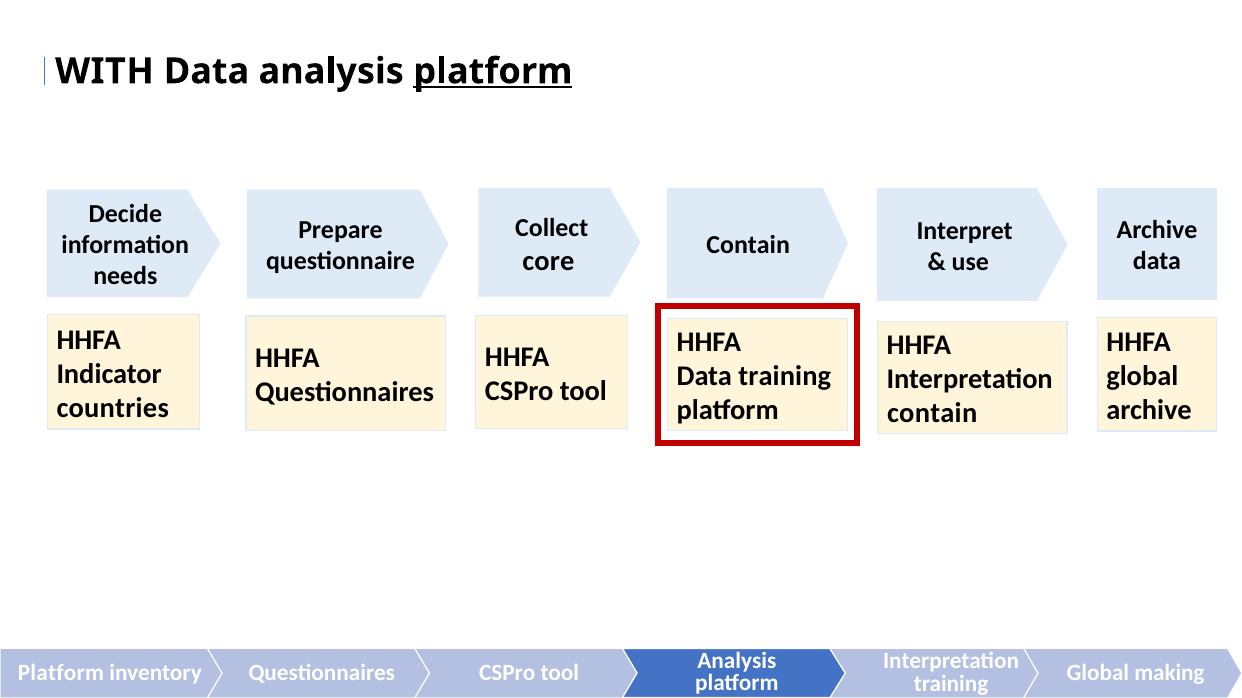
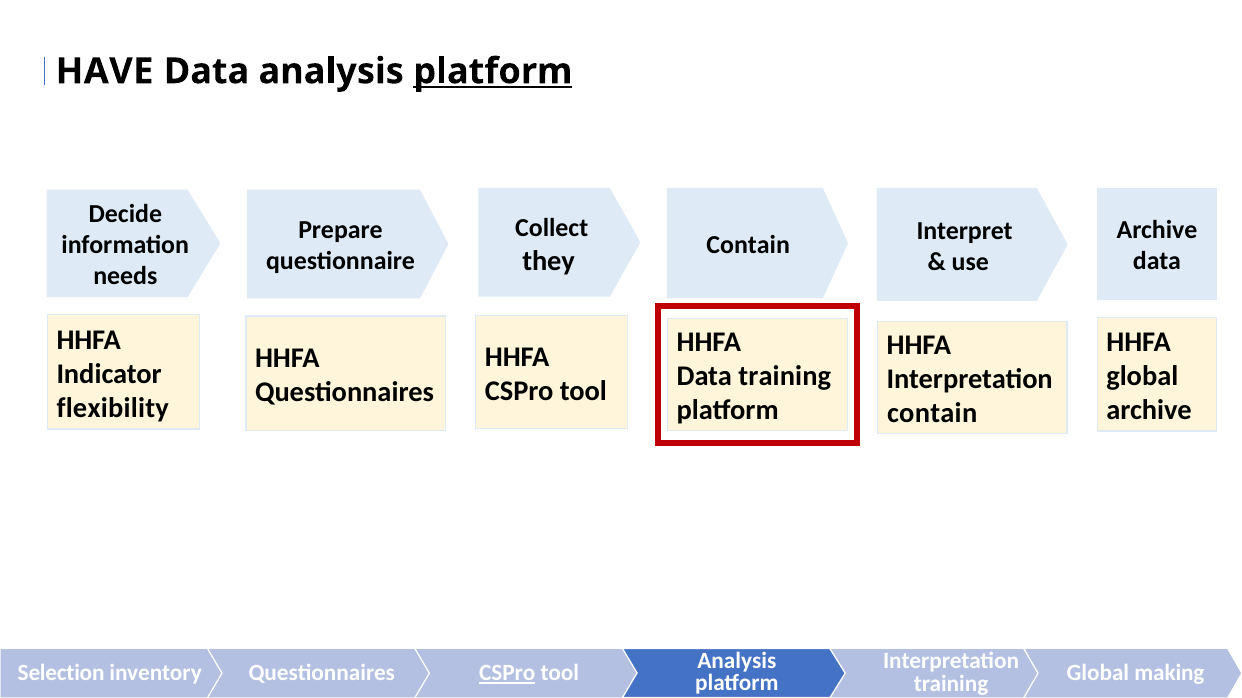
WITH: WITH -> HAVE (105, 71)
core: core -> they (549, 262)
countries: countries -> flexibility (113, 408)
Platform: Platform -> Selection (61, 674)
CSPro underline: none -> present (507, 674)
